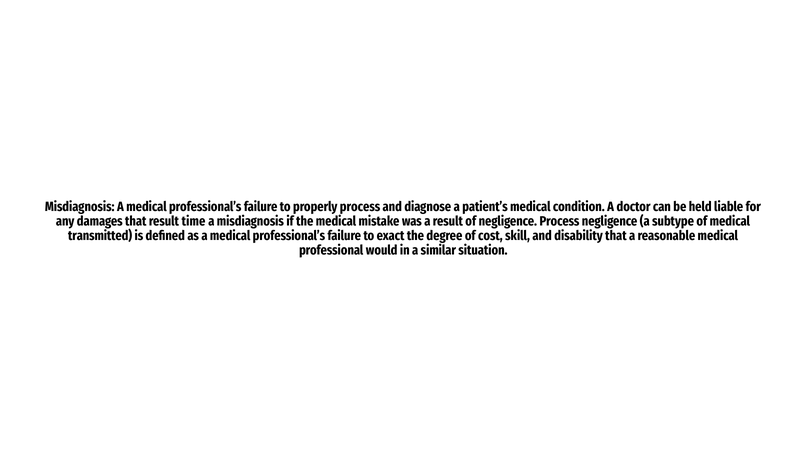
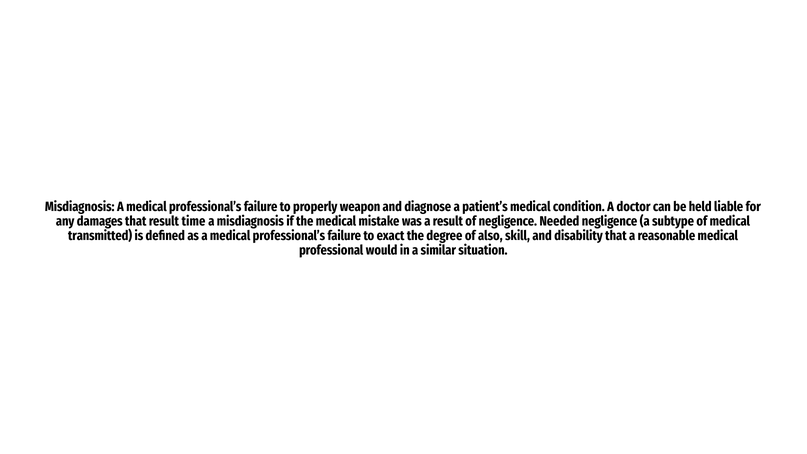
properly process: process -> weapon (360, 207)
negligence Process: Process -> Needed (559, 221)
cost: cost -> also (490, 236)
